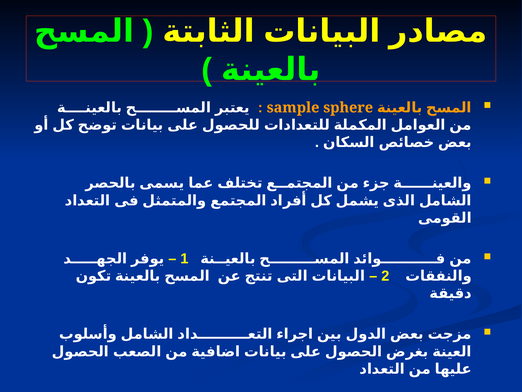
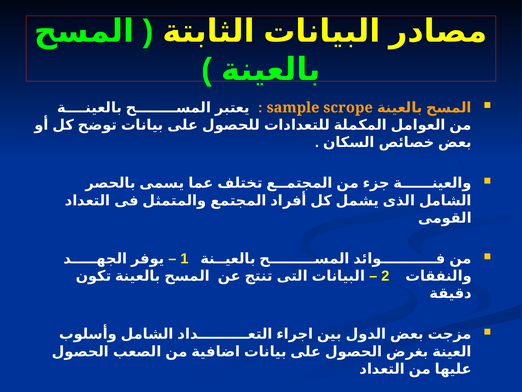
sphere: sphere -> scrope (348, 107)
